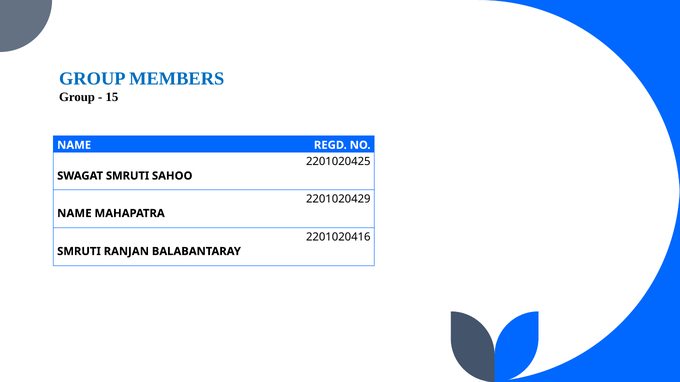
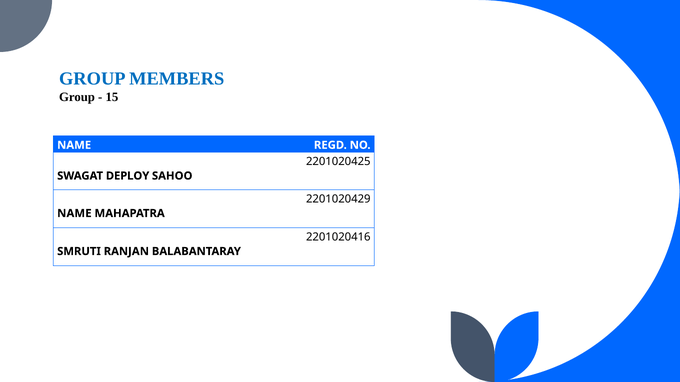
SWAGAT SMRUTI: SMRUTI -> DEPLOY (128, 176)
